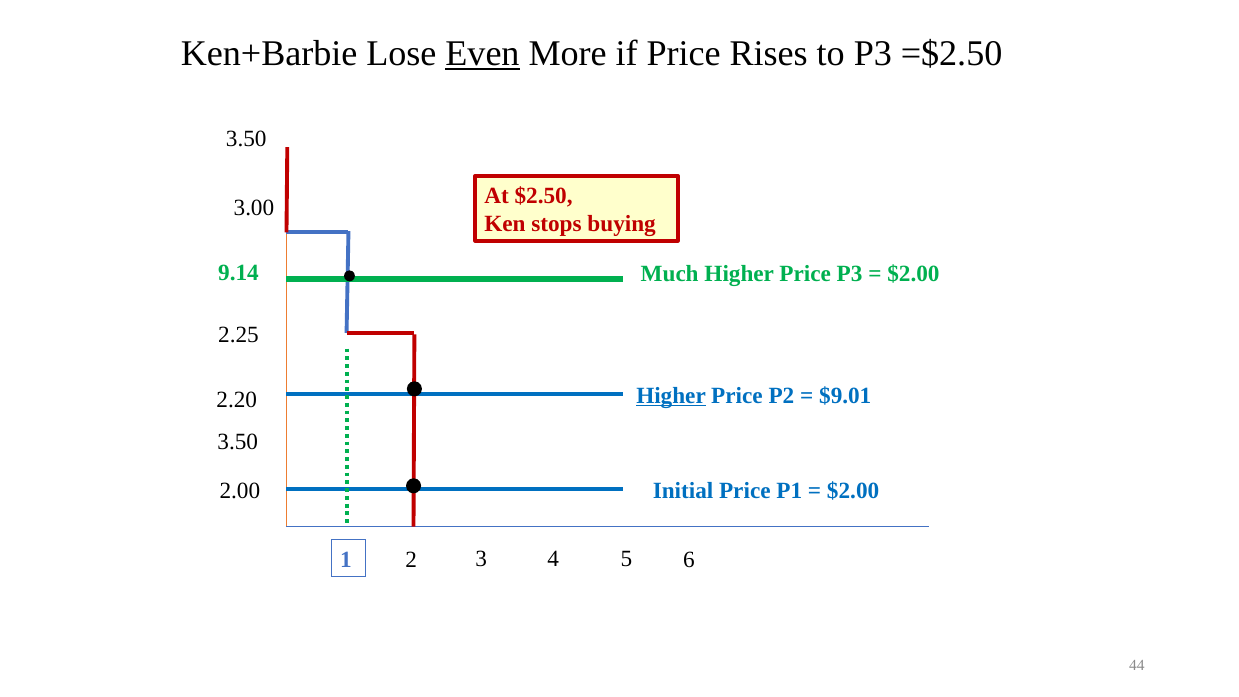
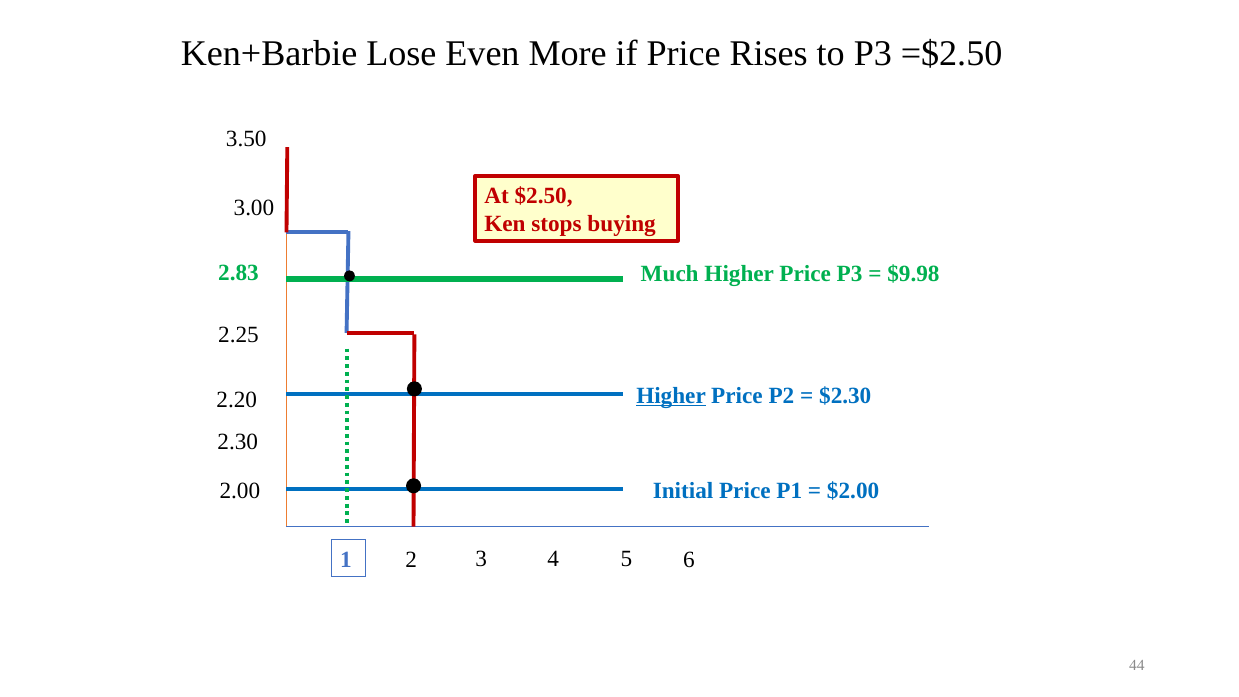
Even underline: present -> none (483, 53)
9.14: 9.14 -> 2.83 (238, 272)
$2.00: $2.00 -> $9.98 (913, 274)
$9.01: $9.01 -> $2.30 (845, 396)
3.50: 3.50 -> 2.30 (238, 442)
